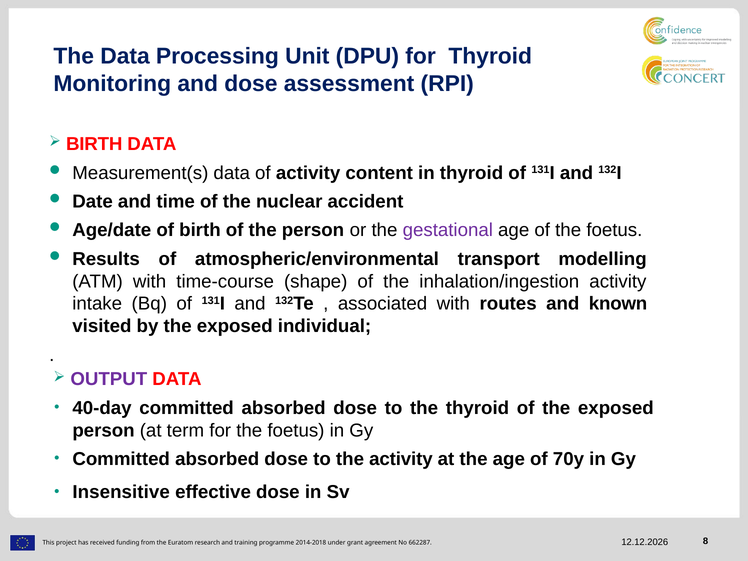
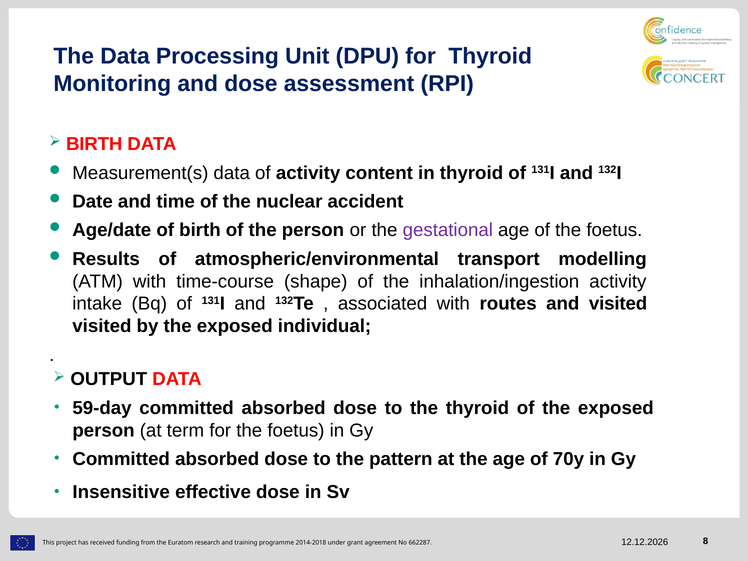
and known: known -> visited (618, 304)
OUTPUT colour: purple -> black (109, 379)
40-day: 40-day -> 59-day (102, 408)
the activity: activity -> pattern (401, 459)
